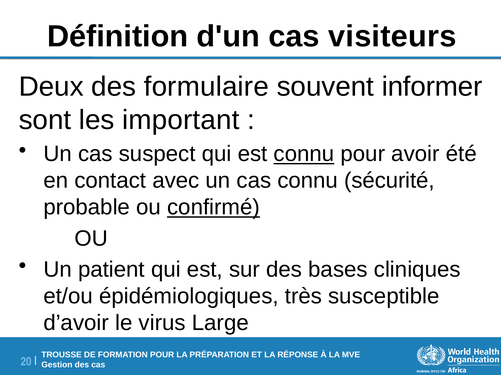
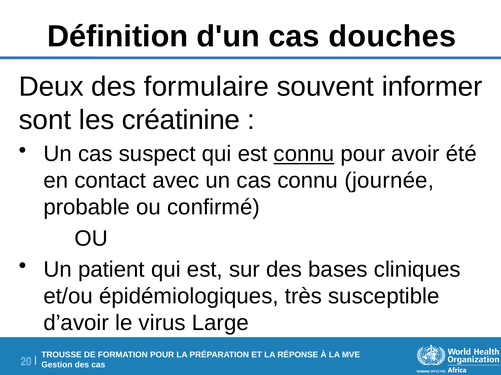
visiteurs: visiteurs -> douches (392, 37)
important: important -> créatinine (181, 120)
sécurité: sécurité -> journée (389, 181)
confirmé underline: present -> none (214, 208)
